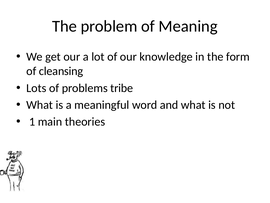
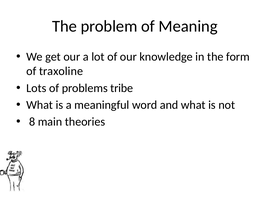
cleansing: cleansing -> traxoline (61, 71)
1: 1 -> 8 (32, 121)
